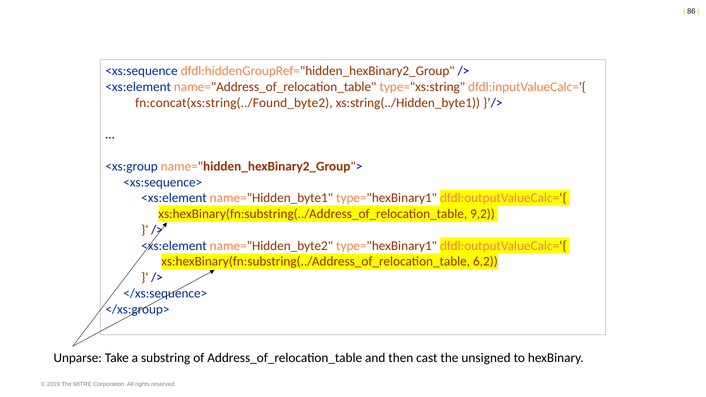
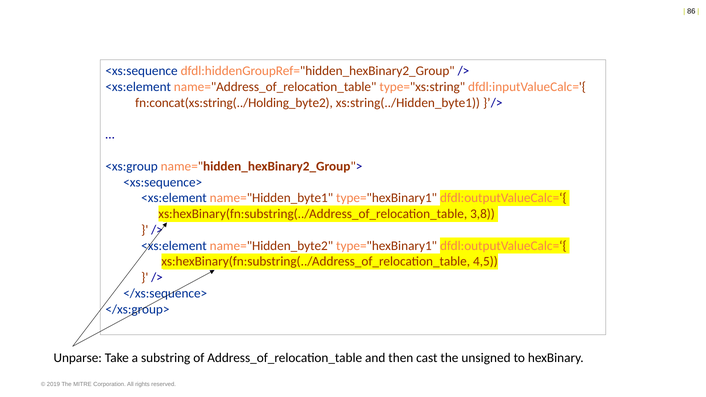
fn:concat(xs:string(../Found_byte2: fn:concat(xs:string(../Found_byte2 -> fn:concat(xs:string(../Holding_byte2 (234, 103)
9,2: 9,2 -> 3,8 (483, 214)
6,2: 6,2 -> 4,5 (485, 262)
